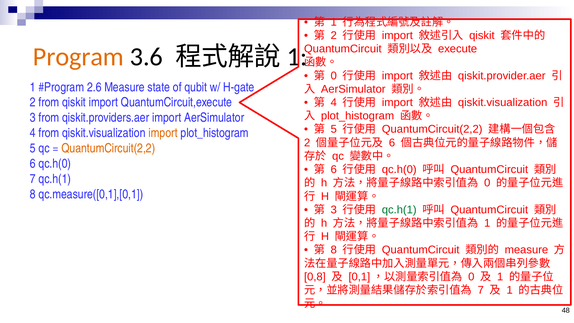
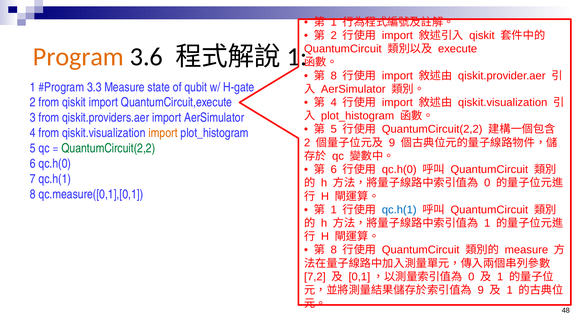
0: 0 -> 8 (334, 76)
2.6: 2.6 -> 3.3 (94, 87)
6: 6 -> 9 (392, 143)
QuantumCircuit(2,2 colour: orange -> green (108, 148)
3: 3 -> 1 (334, 210)
qc.h(1 colour: green -> blue (399, 210)
0,8: 0,8 -> 7,2 (315, 277)
7: 7 -> 9 (481, 290)
